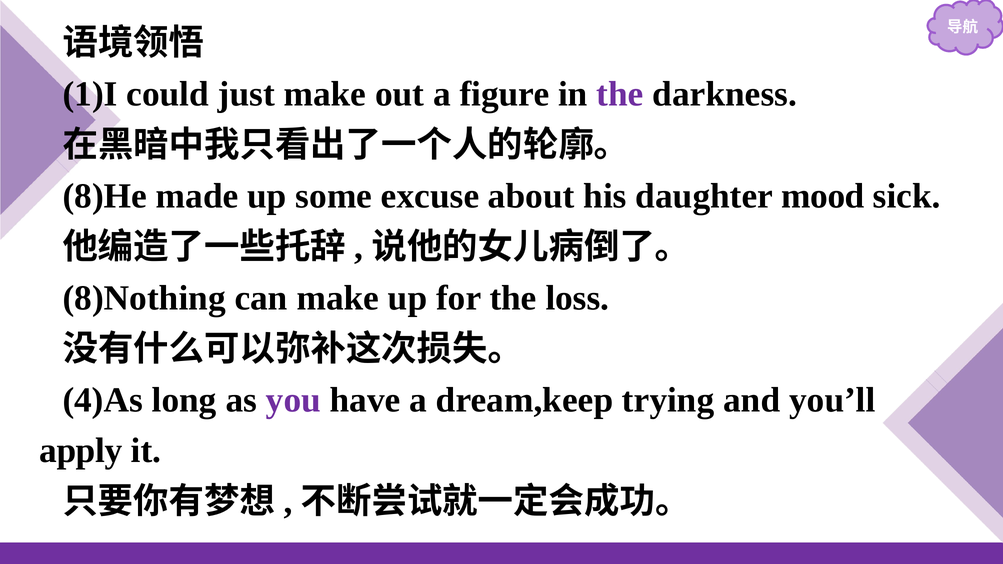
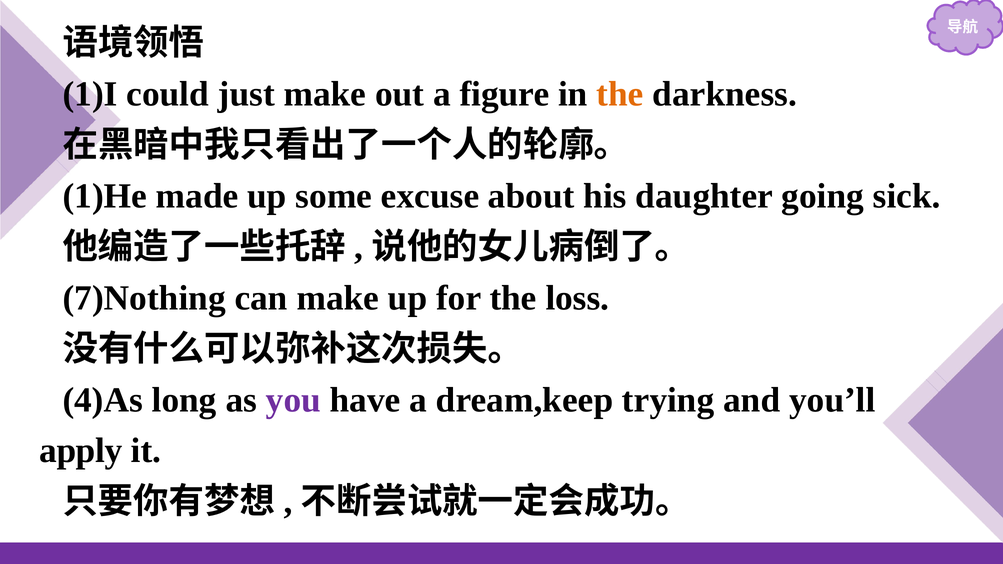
the colour: purple -> orange (620, 94)
8)He: 8)He -> 1)He (105, 196)
mood: mood -> going (823, 196)
8)Nothing: 8)Nothing -> 7)Nothing (144, 298)
